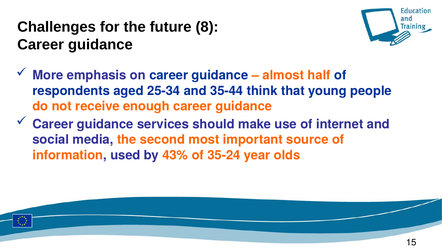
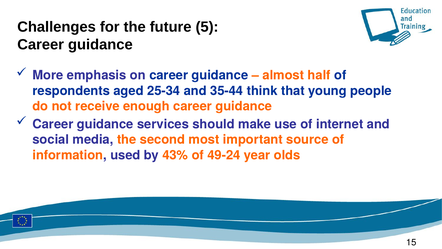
8: 8 -> 5 (207, 27)
35-24: 35-24 -> 49-24 (224, 155)
